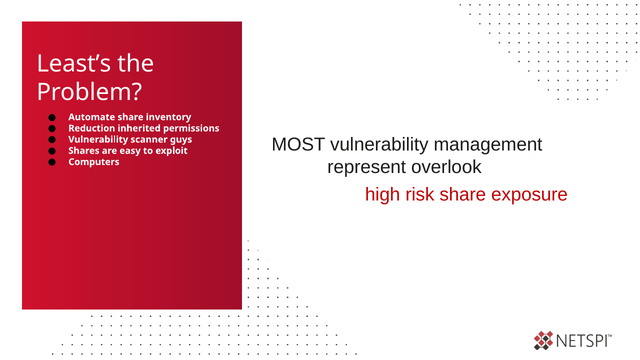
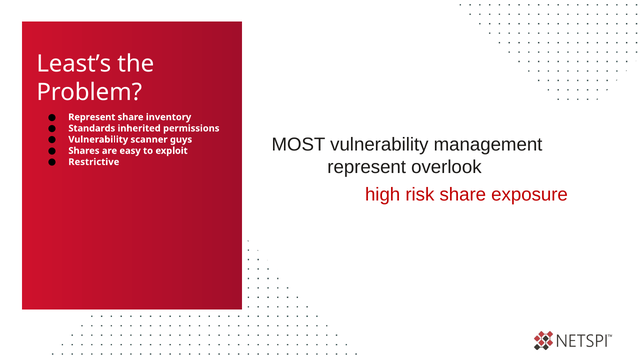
Automate: Automate -> Represent (92, 117)
Reduction: Reduction -> Standards (92, 128)
Computers: Computers -> Restrictive (94, 162)
